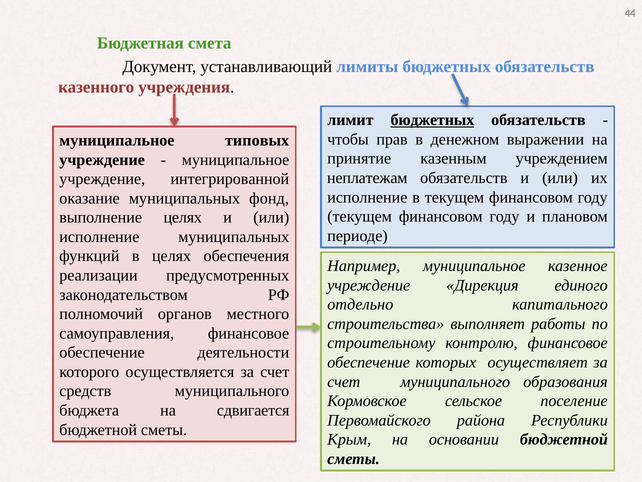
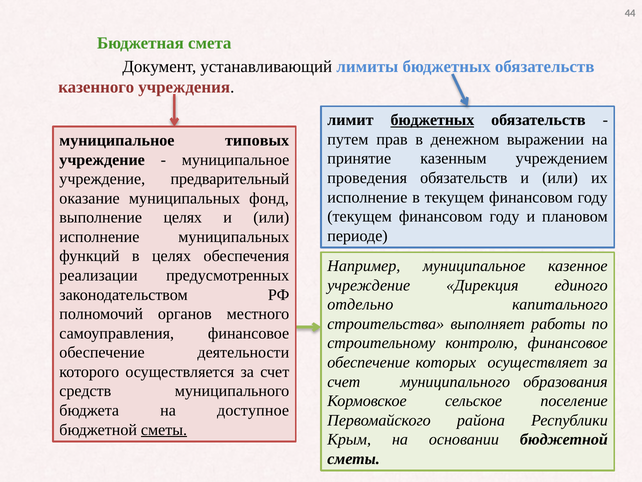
чтобы: чтобы -> путем (348, 139)
неплатежам: неплатежам -> проведения (367, 178)
интегрированной: интегрированной -> предварительный (230, 179)
сдвигается: сдвигается -> доступное (253, 410)
сметы underline: none -> present (164, 429)
